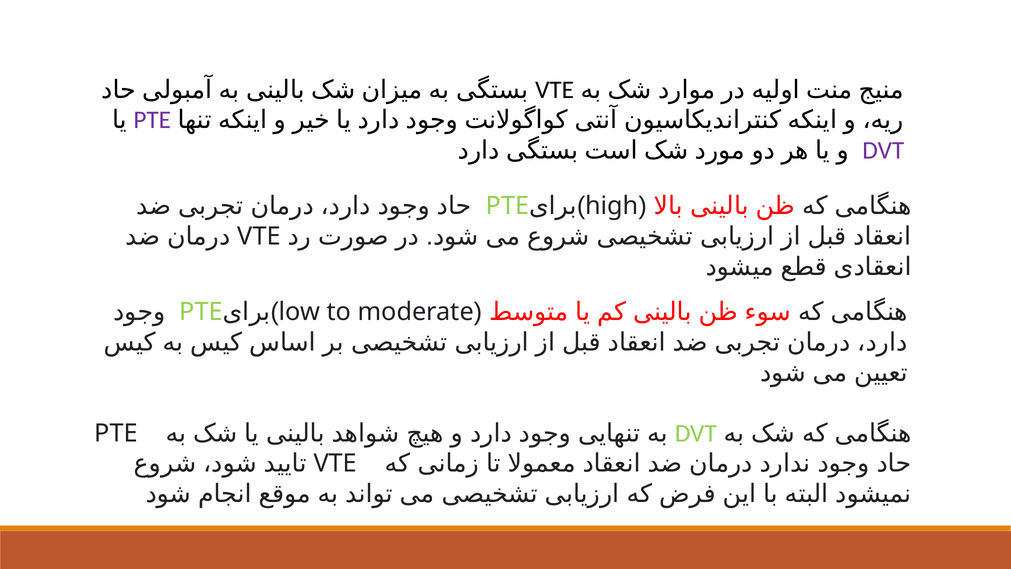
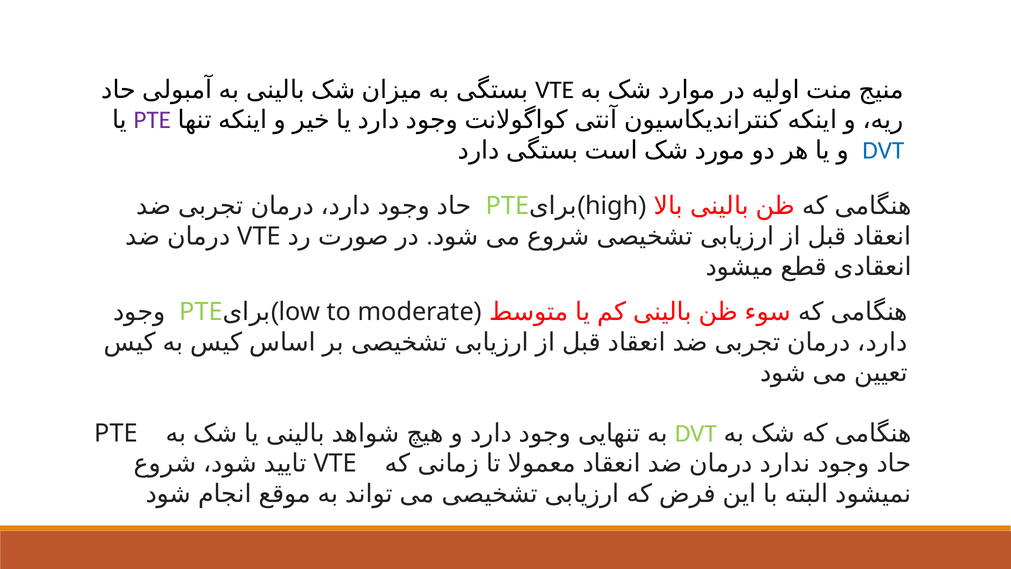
DVT colour: purple -> blue (883, 150)
